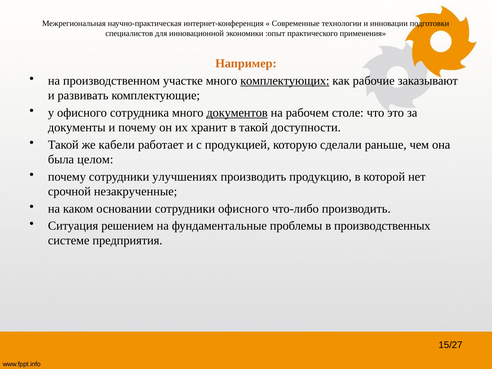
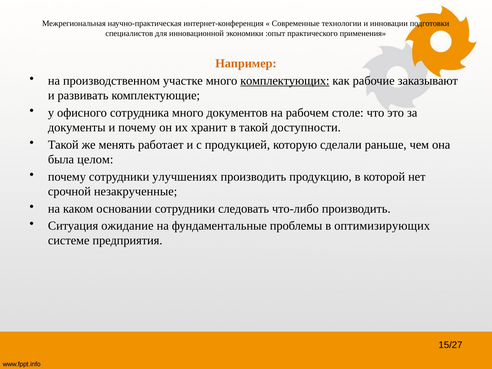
документов underline: present -> none (237, 113)
кабели: кабели -> менять (117, 145)
сотрудники офисного: офисного -> следовать (244, 209)
решением: решением -> ожидание (127, 226)
производственных: производственных -> оптимизирующих (382, 226)
